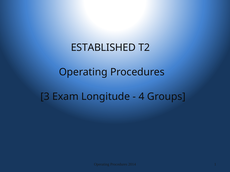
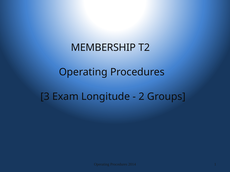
ESTABLISHED: ESTABLISHED -> MEMBERSHIP (103, 48)
4: 4 -> 2 (142, 97)
